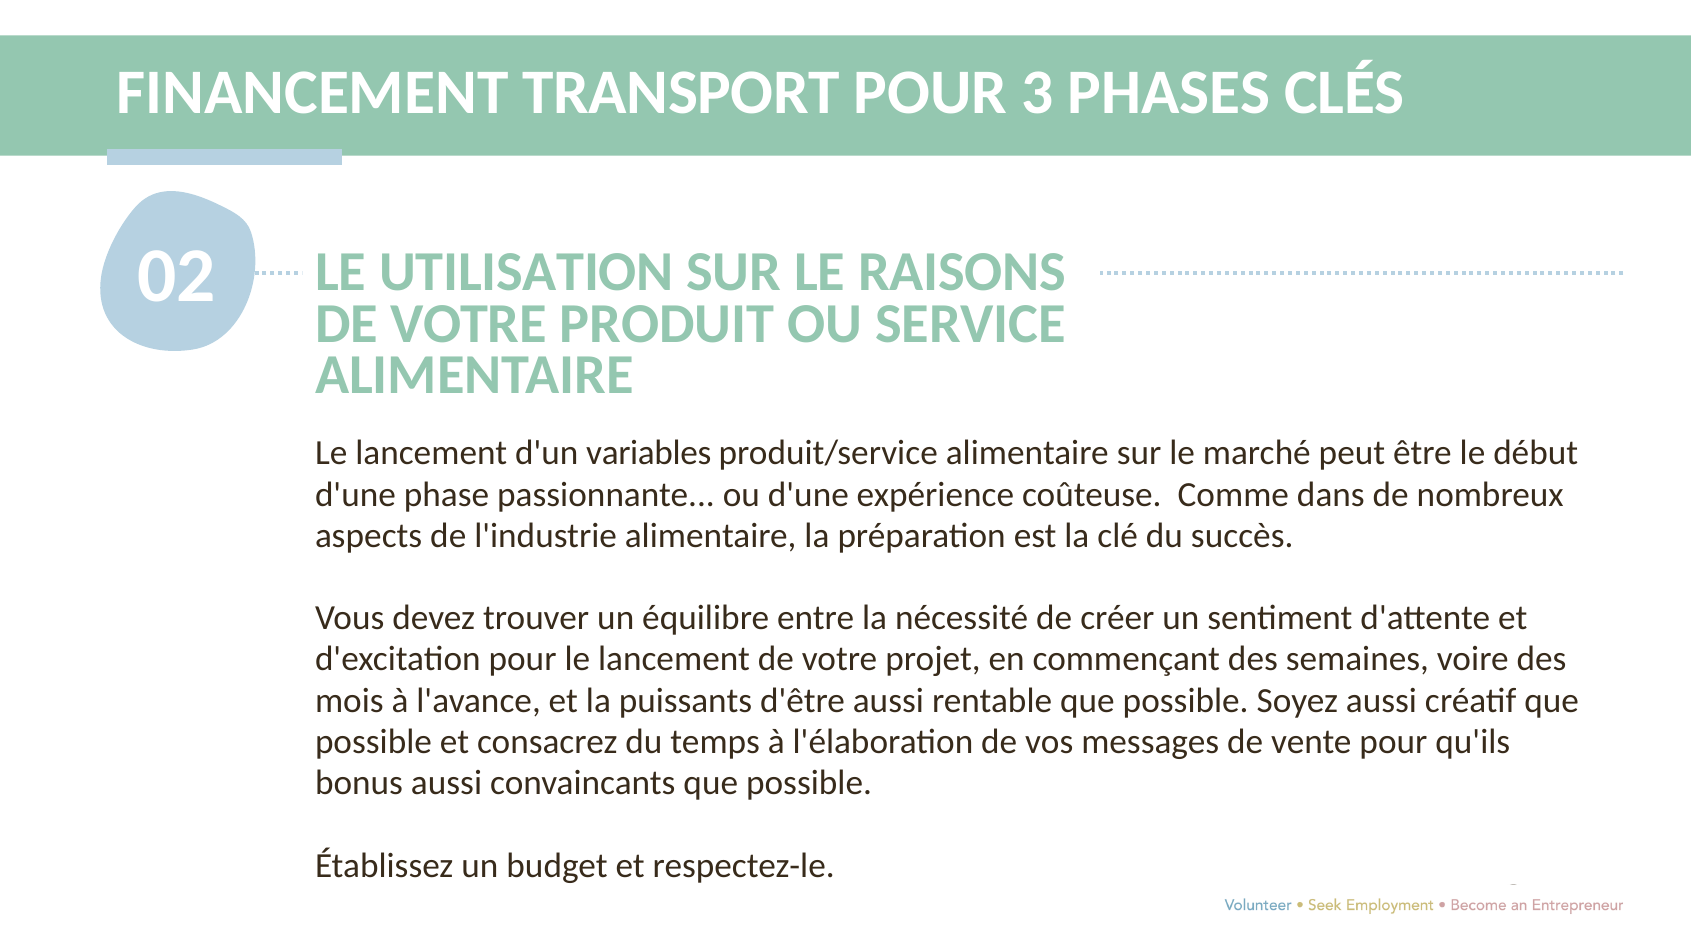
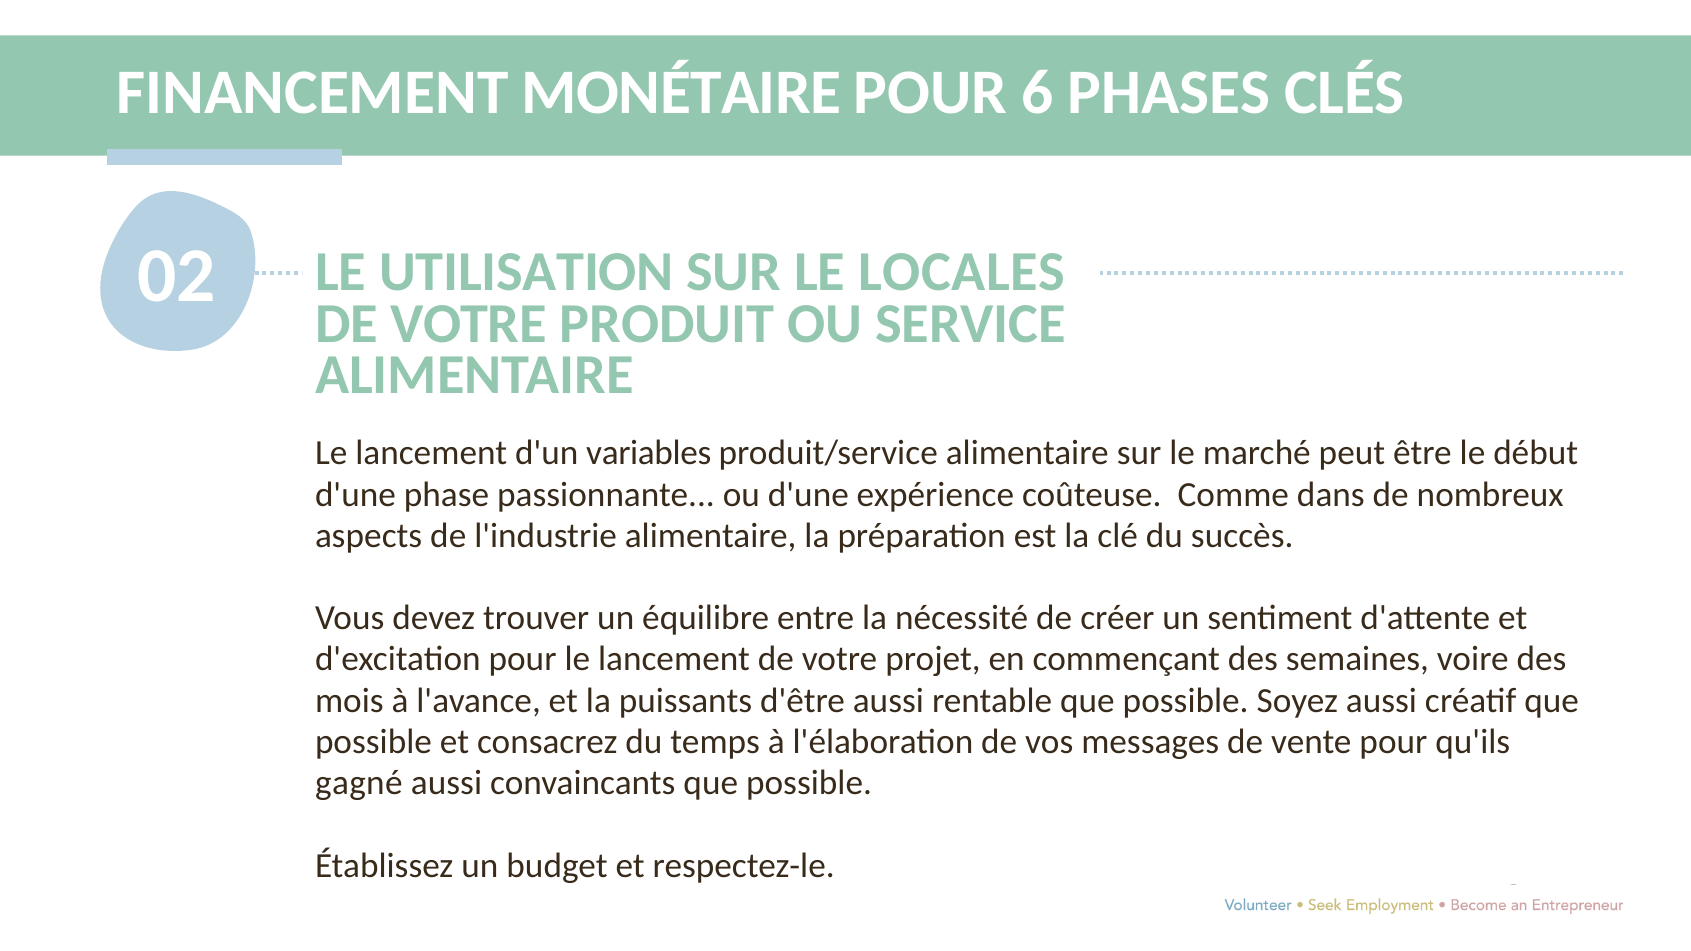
TRANSPORT: TRANSPORT -> MONÉTAIRE (681, 93)
3: 3 -> 6 (1038, 93)
RAISONS: RAISONS -> LOCALES (962, 272)
bonus: bonus -> gagné (359, 783)
